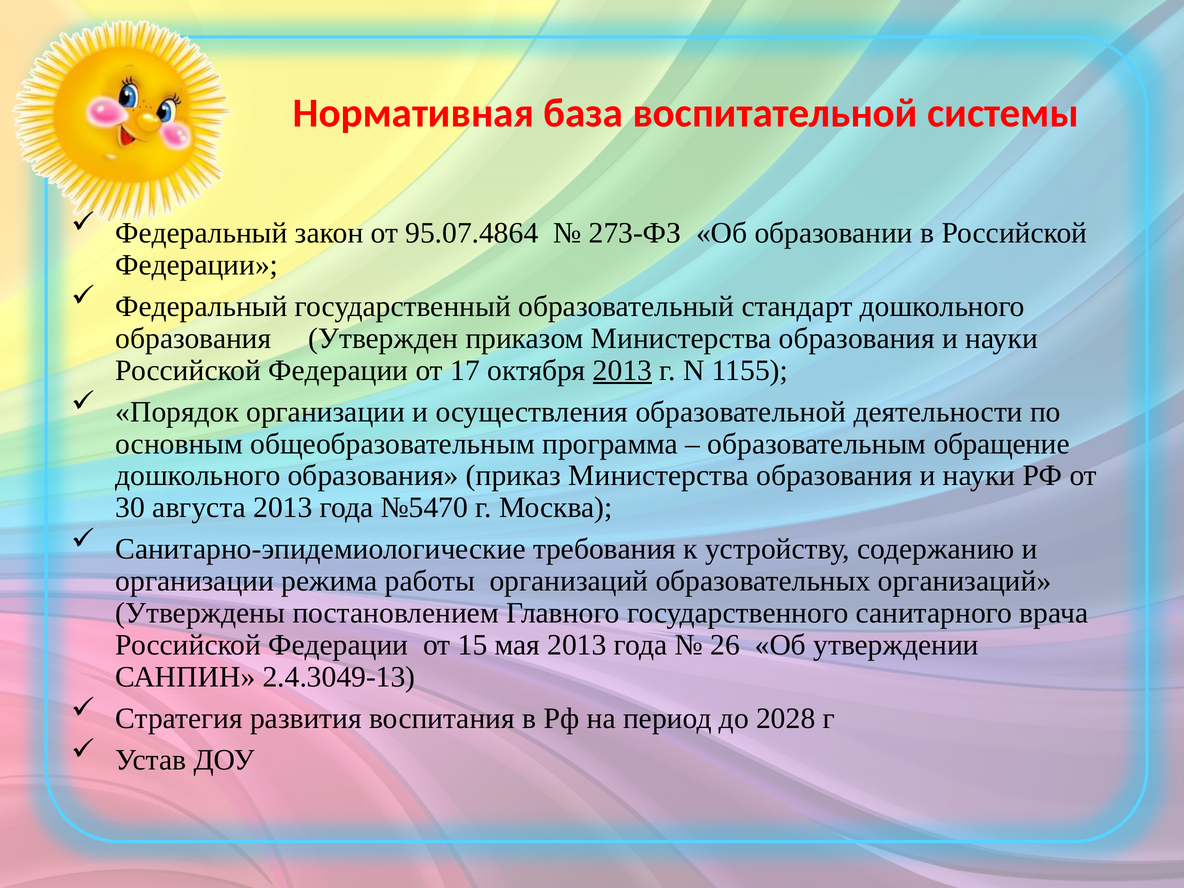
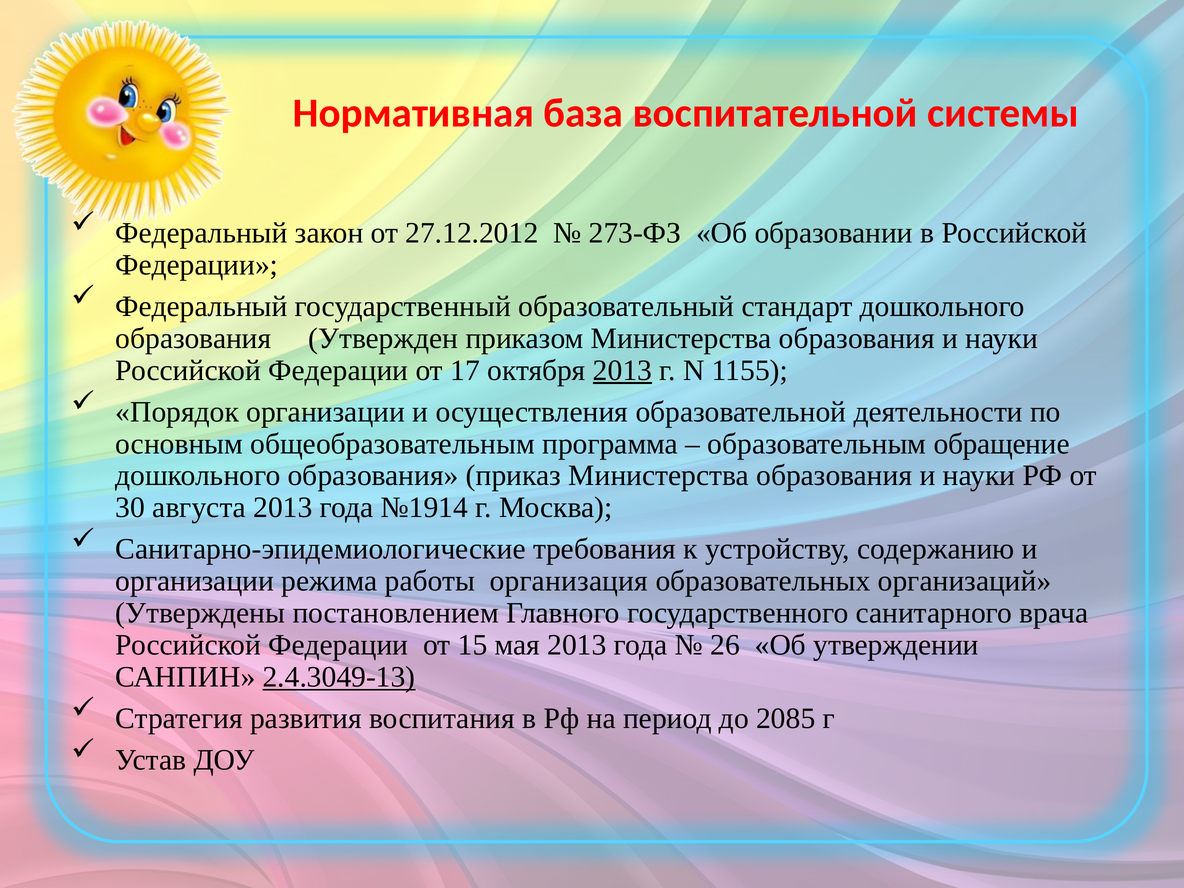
95.07.4864: 95.07.4864 -> 27.12.2012 (472, 233)
№5470: №5470 -> №1914 (424, 508)
работы организаций: организаций -> организация (569, 581)
2.4.3049-13 underline: none -> present (339, 677)
2028: 2028 -> 2085 (786, 718)
